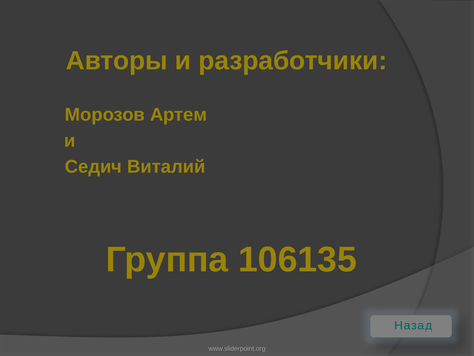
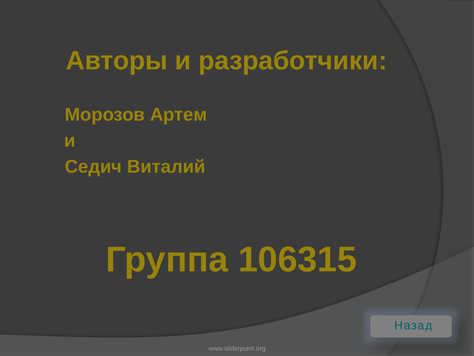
106135: 106135 -> 106315 (298, 259)
